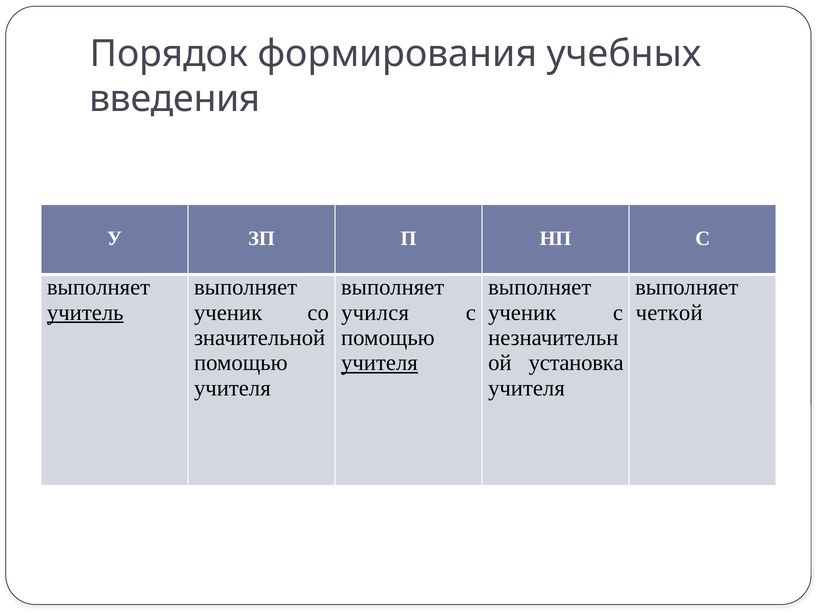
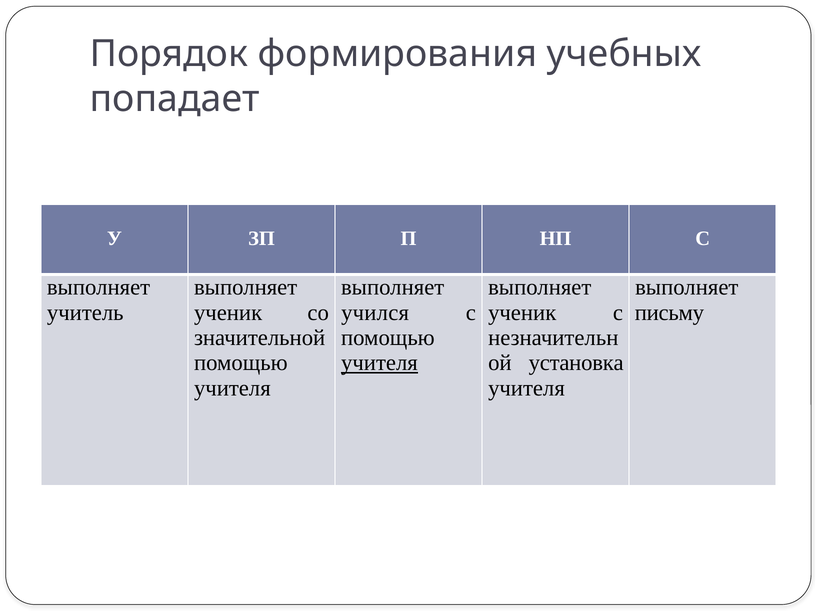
введения: введения -> попадает (175, 99)
учитель underline: present -> none (85, 312)
четкой: четкой -> письму (669, 312)
